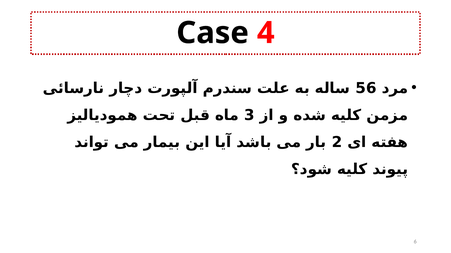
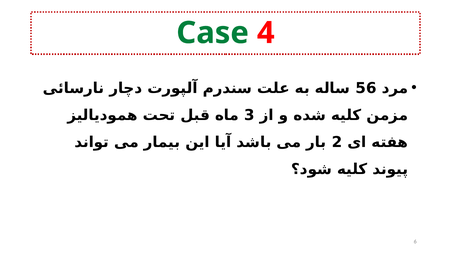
Case colour: black -> green (213, 33)
